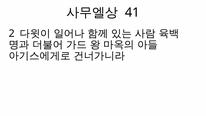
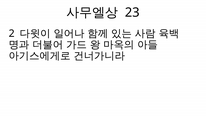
41: 41 -> 23 (132, 12)
